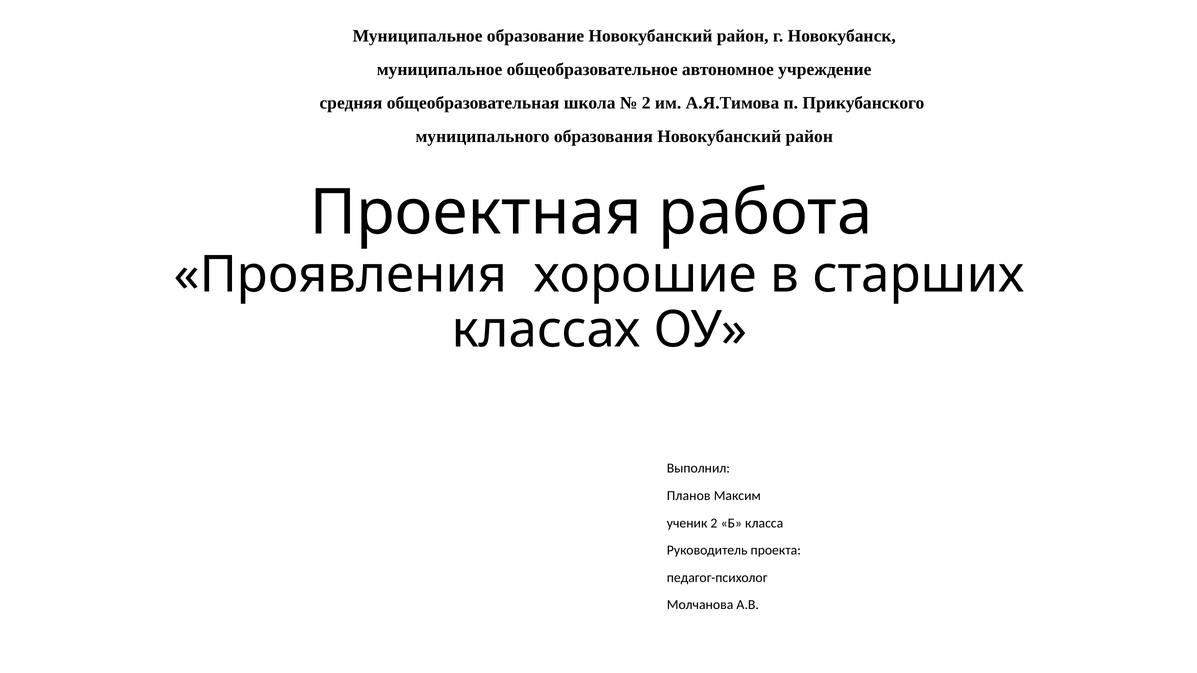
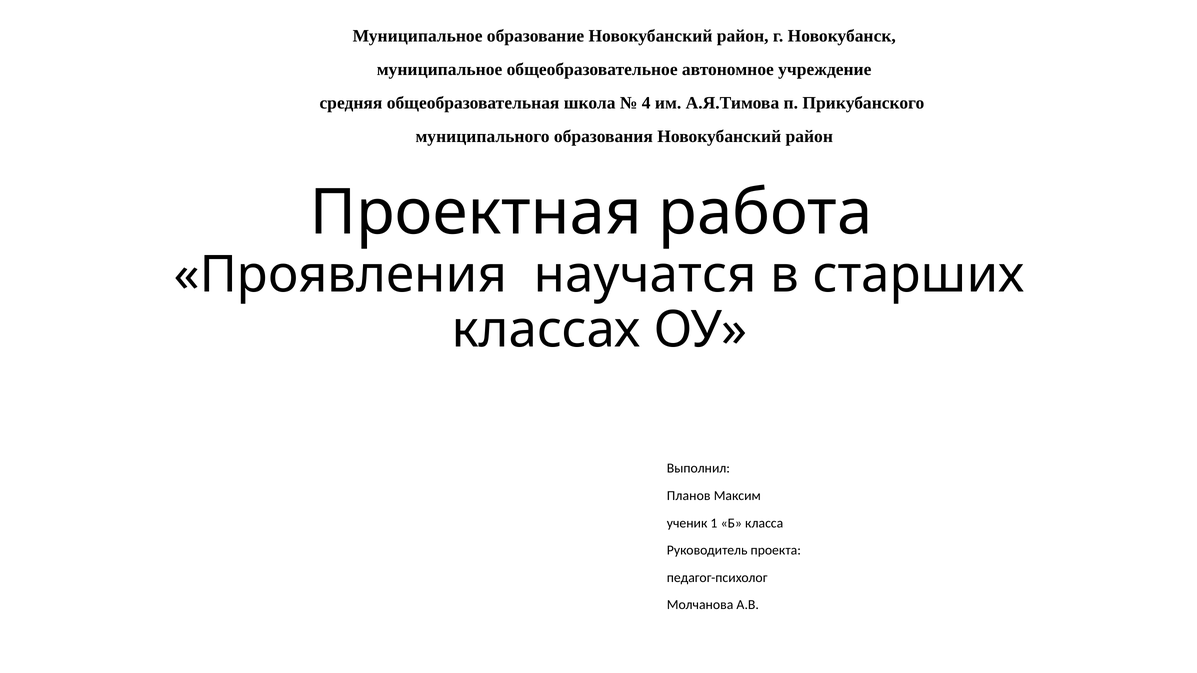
2: 2 -> 4 (646, 103)
хорошие: хорошие -> научатся (645, 275)
ученик 2: 2 -> 1 (714, 523)
